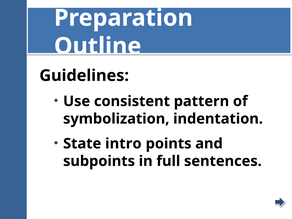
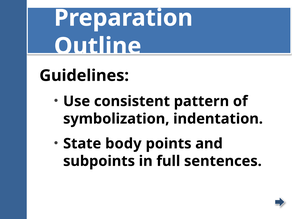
intro: intro -> body (123, 144)
